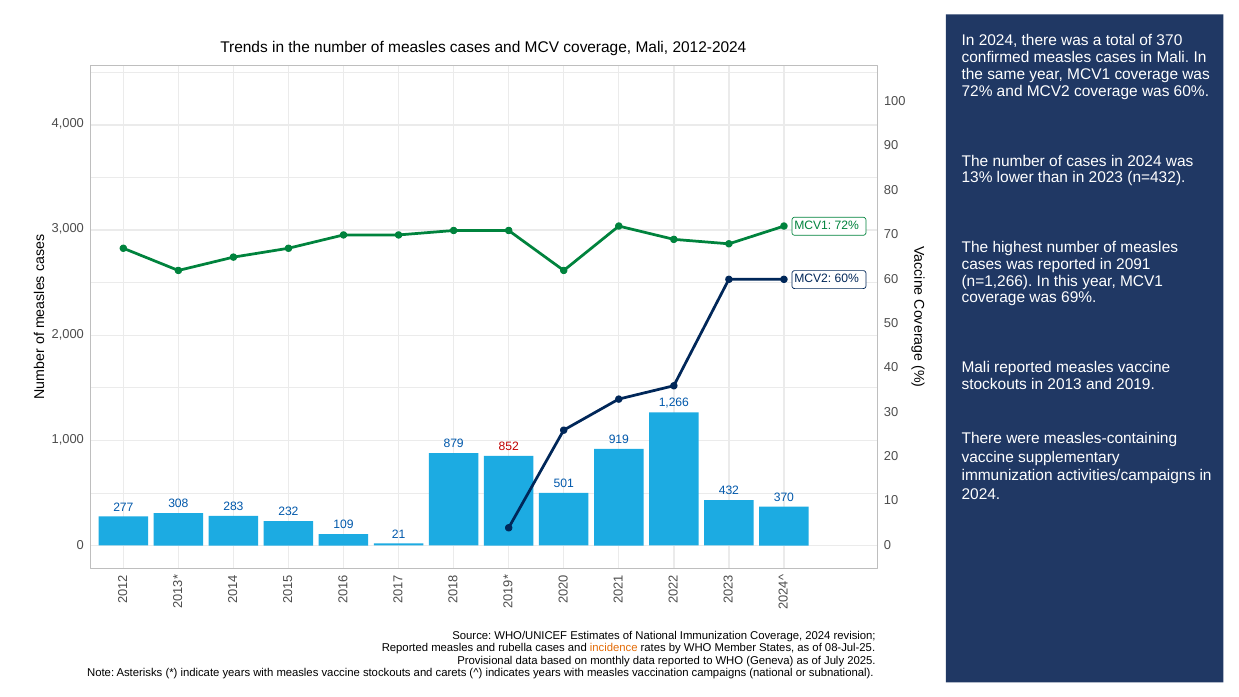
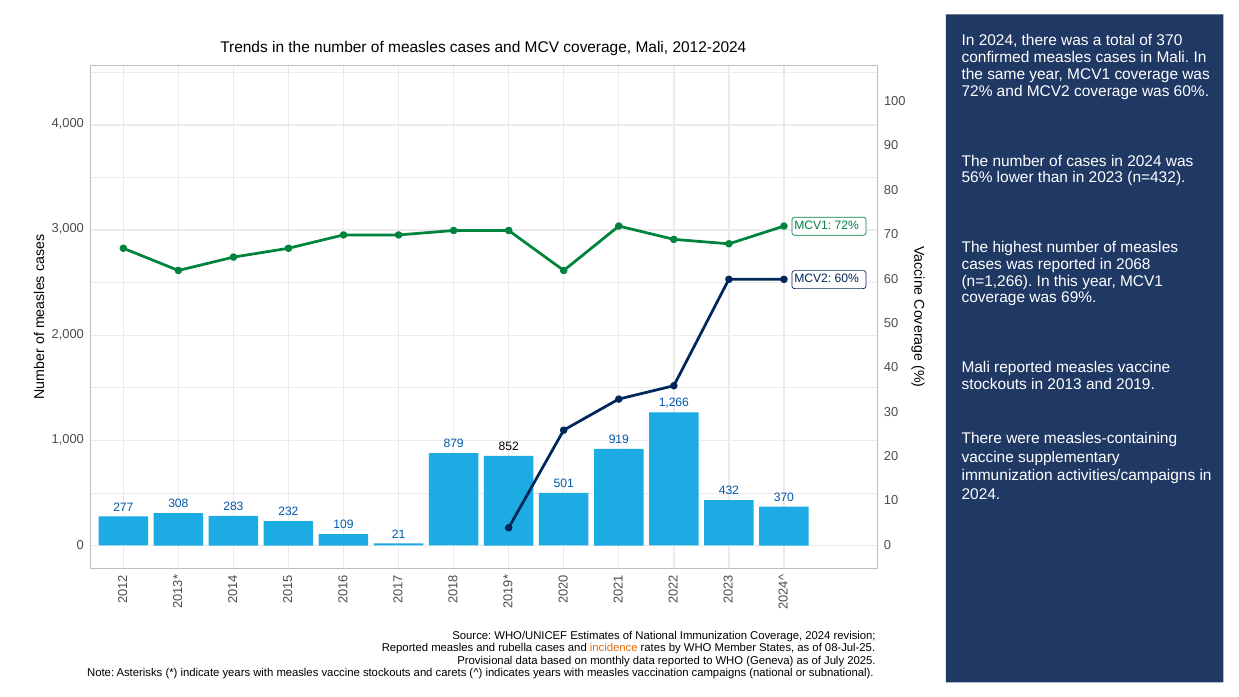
13%: 13% -> 56% (977, 178)
2091: 2091 -> 2068 (1133, 264)
852 colour: red -> black (509, 447)
